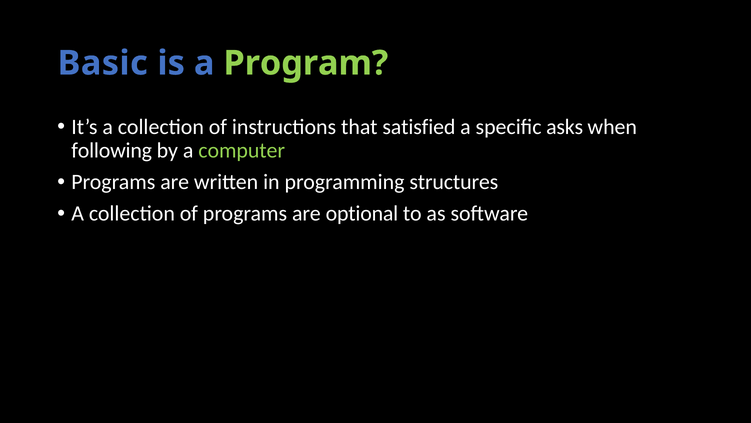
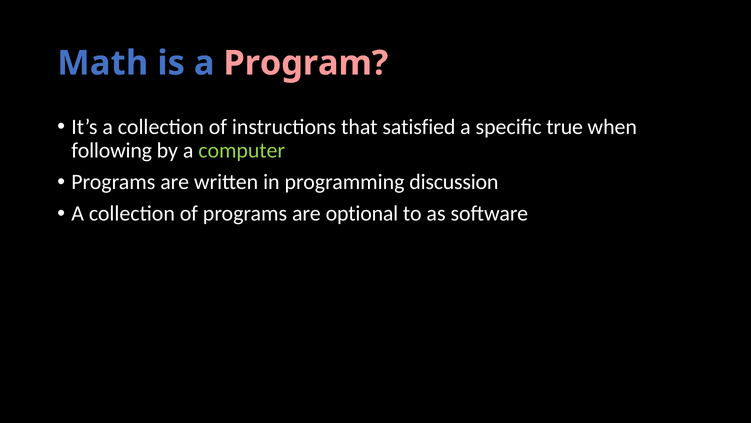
Basic: Basic -> Math (103, 63)
Program colour: light green -> pink (306, 63)
asks: asks -> true (565, 127)
structures: structures -> discussion (454, 182)
